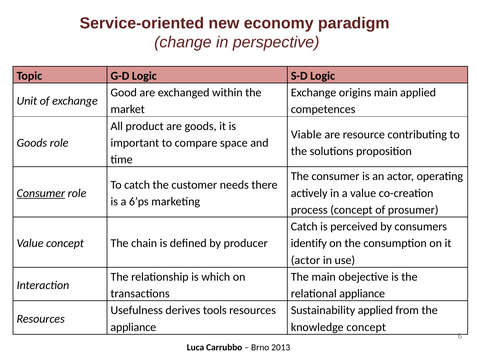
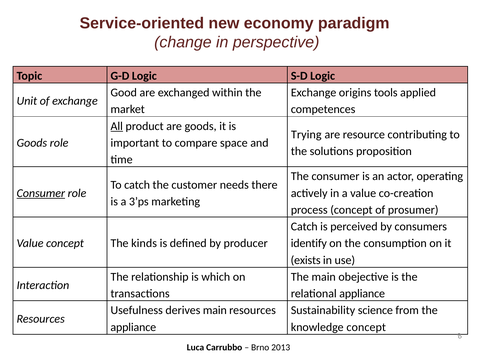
origins main: main -> tools (386, 93)
All underline: none -> present (117, 126)
Viable: Viable -> Trying (306, 134)
6’ps: 6’ps -> 3’ps (139, 201)
chain: chain -> kinds (144, 243)
actor: actor -> exists (306, 260)
derives tools: tools -> main (215, 310)
Sustainability applied: applied -> science (375, 310)
